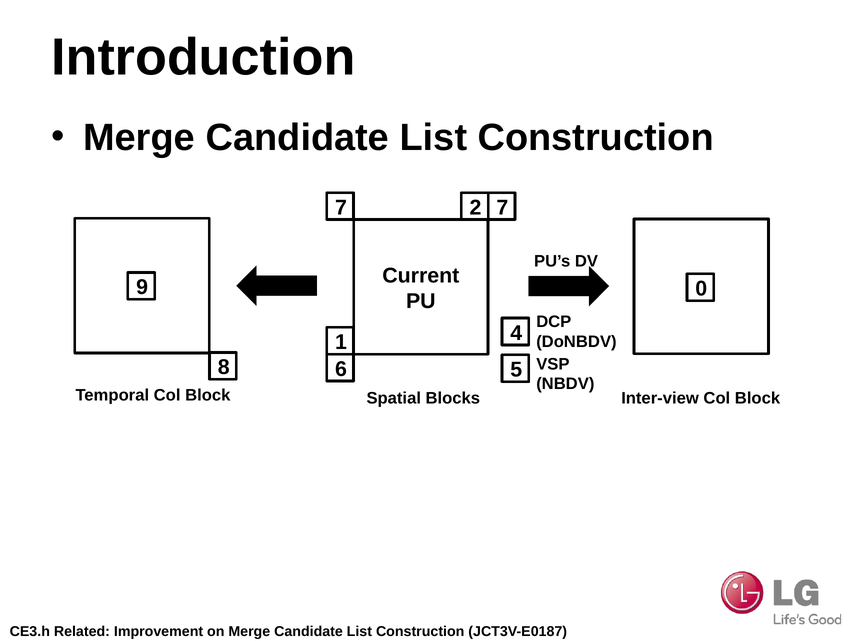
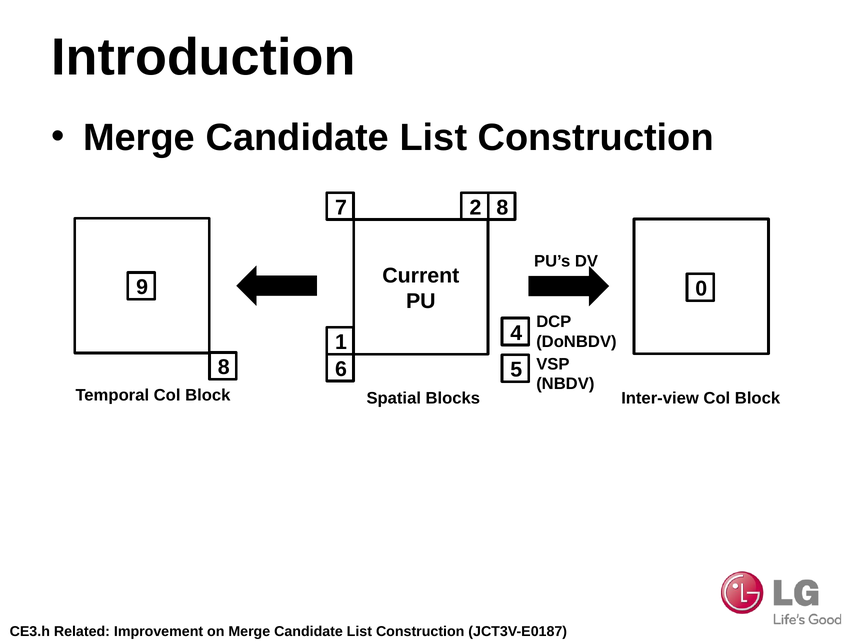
2 7: 7 -> 8 (502, 207)
